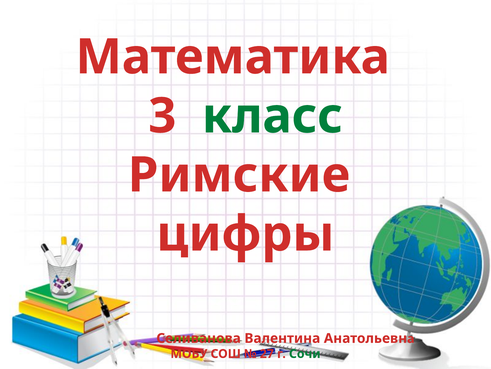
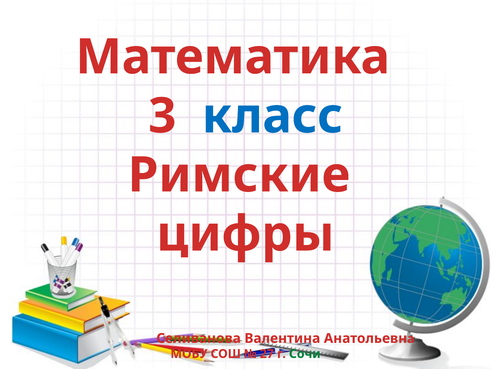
класс colour: green -> blue (272, 116)
